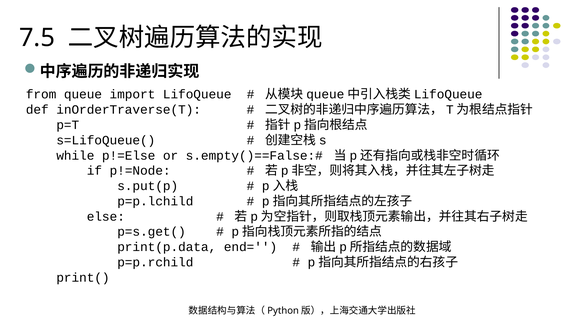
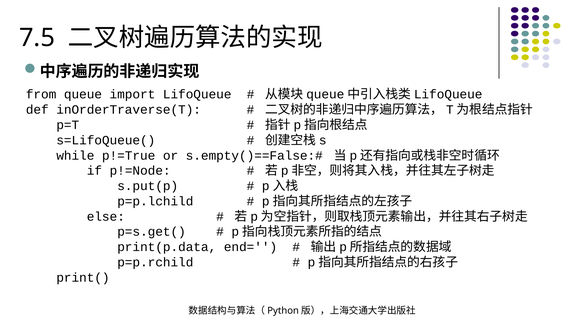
p!=Else: p!=Else -> p!=True (129, 156)
